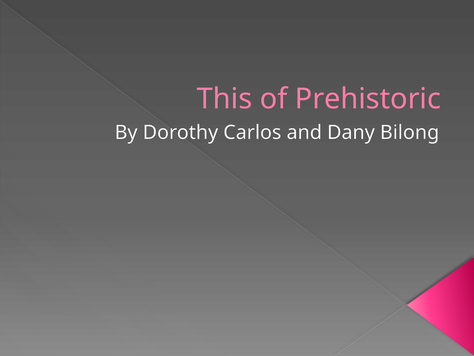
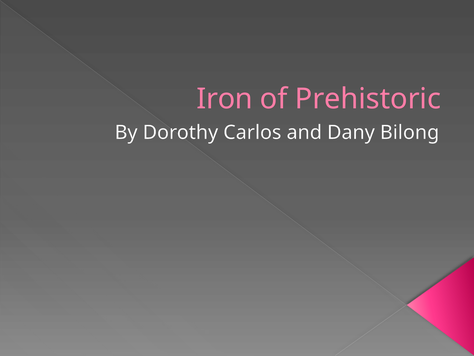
This: This -> Iron (225, 99)
